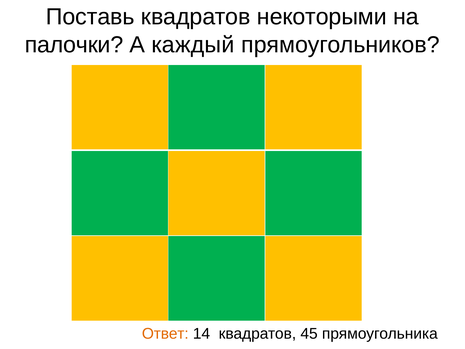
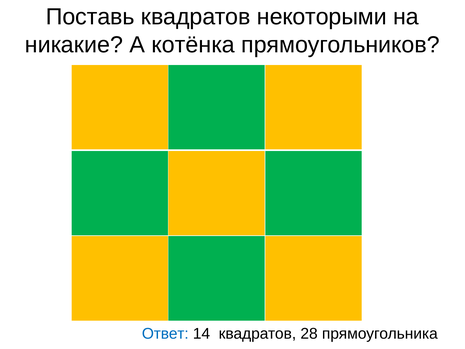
палочки: палочки -> никакие (74, 45)
каждый: каждый -> котёнка (193, 45)
Ответ colour: orange -> blue (165, 334)
45: 45 -> 28 (309, 334)
